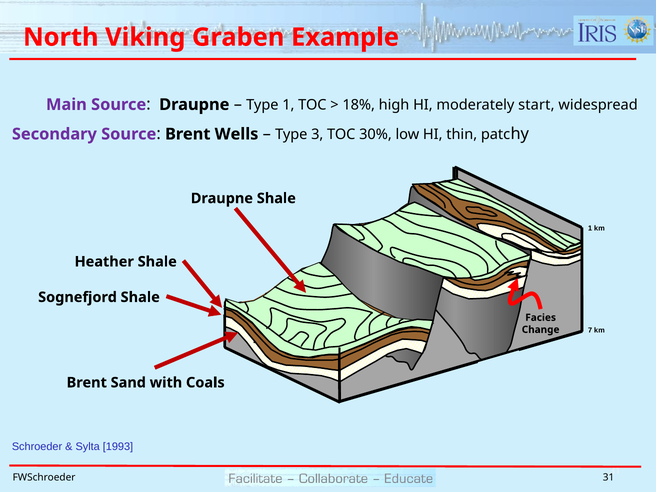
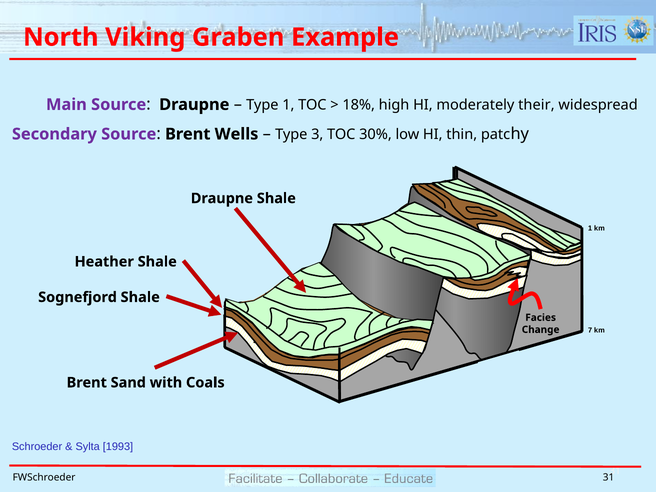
start: start -> their (536, 105)
